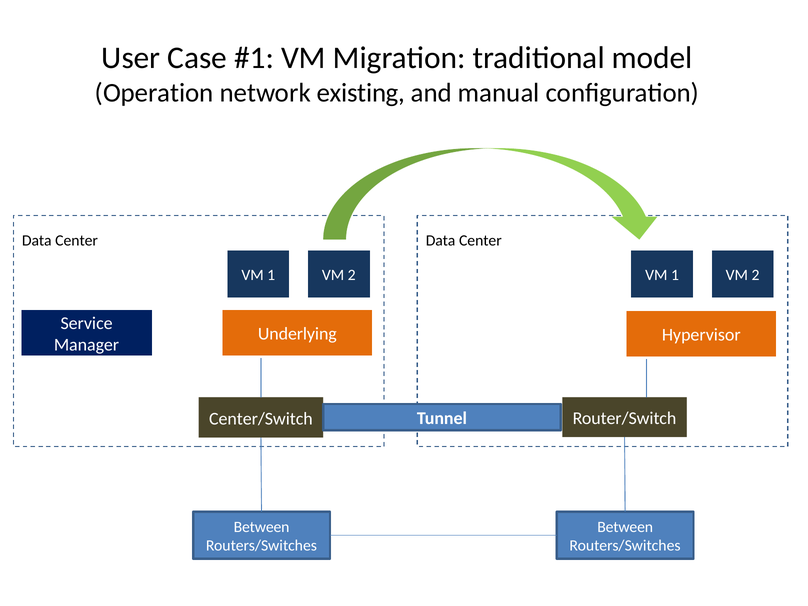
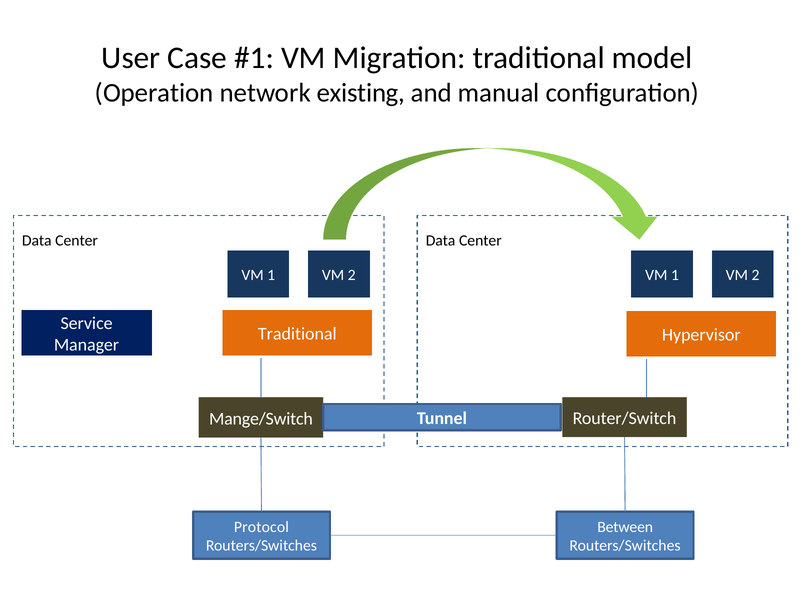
Underlying: Underlying -> Traditional (297, 334)
Center/Switch: Center/Switch -> Mange/Switch (261, 419)
Between: Between -> Protocol (261, 527)
